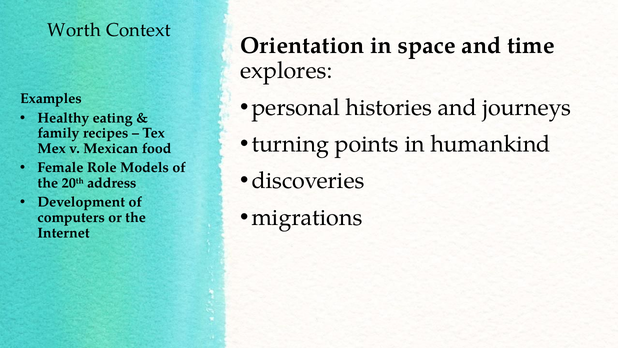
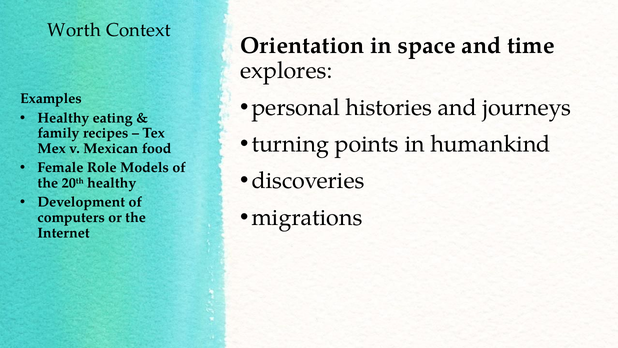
20th address: address -> healthy (112, 183)
